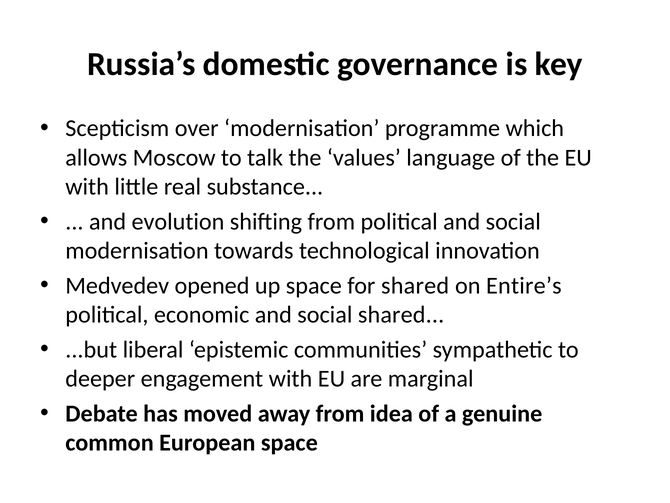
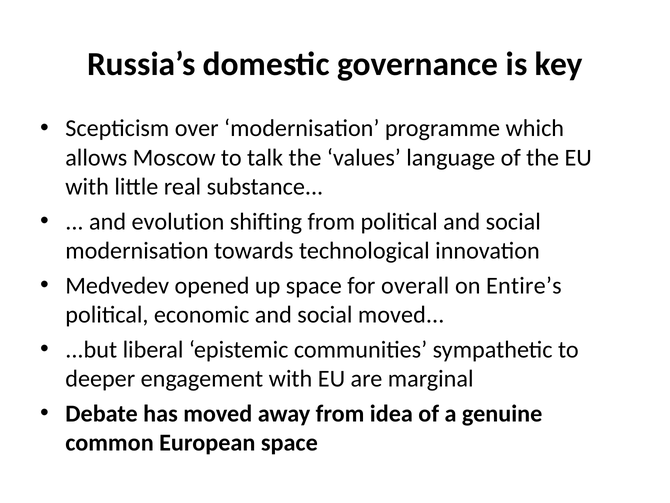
for shared: shared -> overall (415, 285)
social shared: shared -> moved (401, 314)
